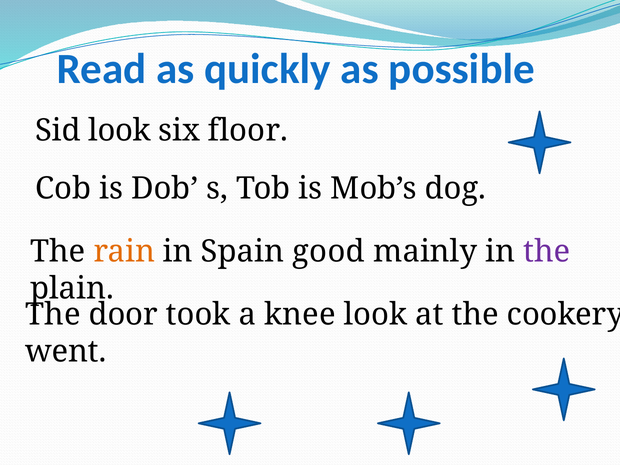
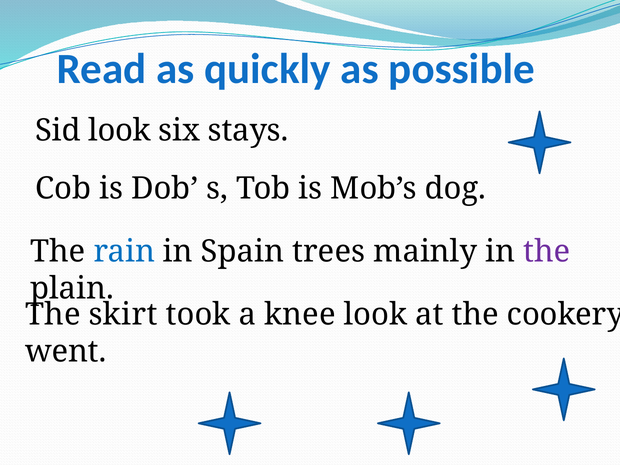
floor: floor -> stays (248, 130)
rain colour: orange -> blue (124, 251)
good: good -> trees (329, 251)
door: door -> skirt (123, 314)
